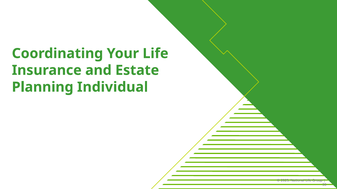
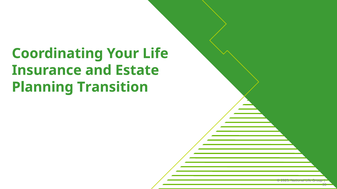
Individual: Individual -> Transition (113, 87)
